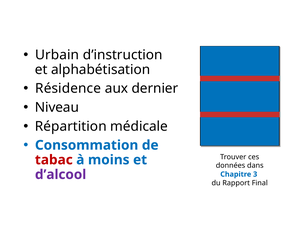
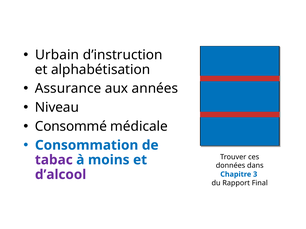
Résidence: Résidence -> Assurance (68, 89)
dernier: dernier -> années (155, 89)
Répartition: Répartition -> Consommé (71, 127)
tabac colour: red -> purple (54, 160)
